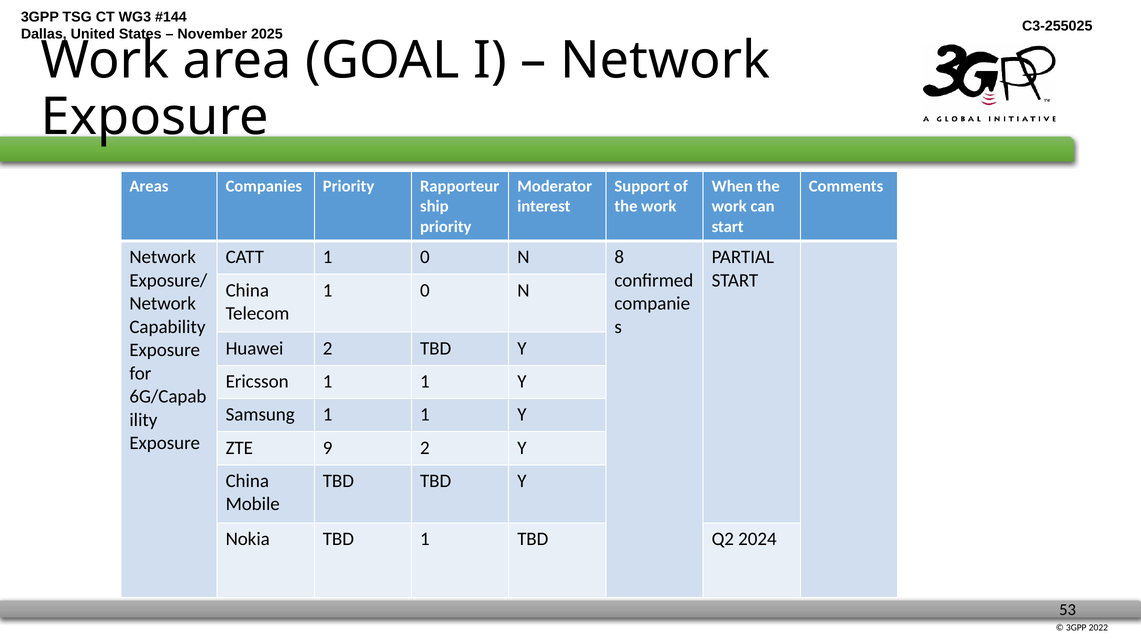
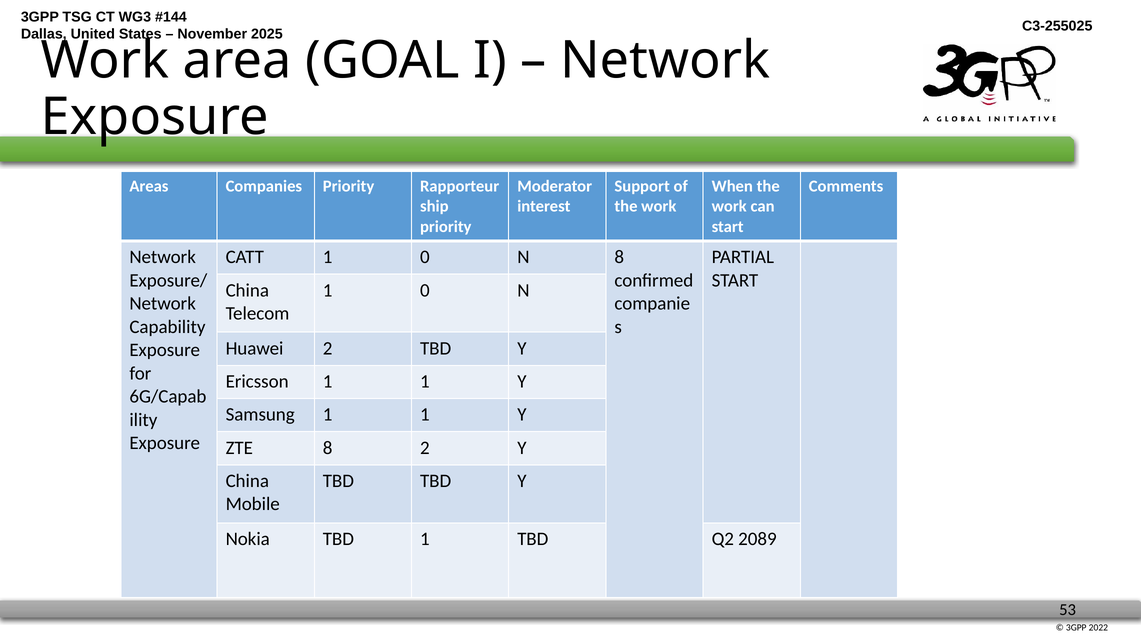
ZTE 9: 9 -> 8 (328, 448)
2024: 2024 -> 2089 (757, 539)
